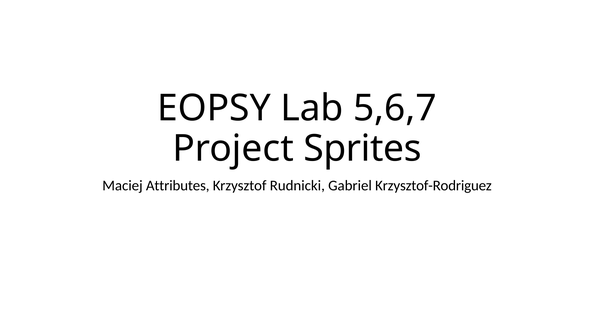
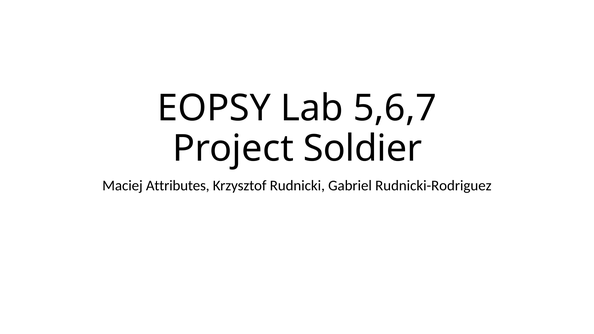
Sprites: Sprites -> Soldier (363, 148)
Krzysztof-Rodriguez: Krzysztof-Rodriguez -> Rudnicki-Rodriguez (433, 186)
